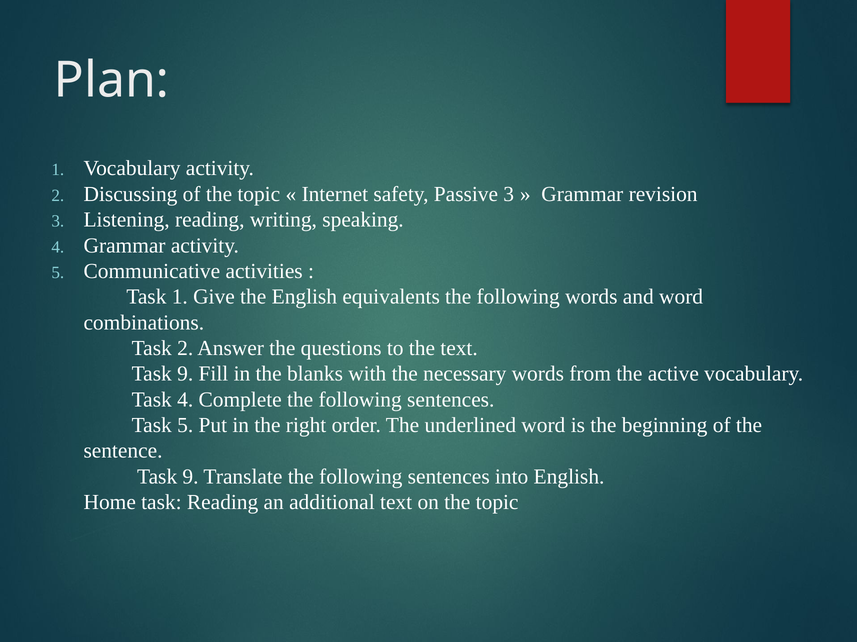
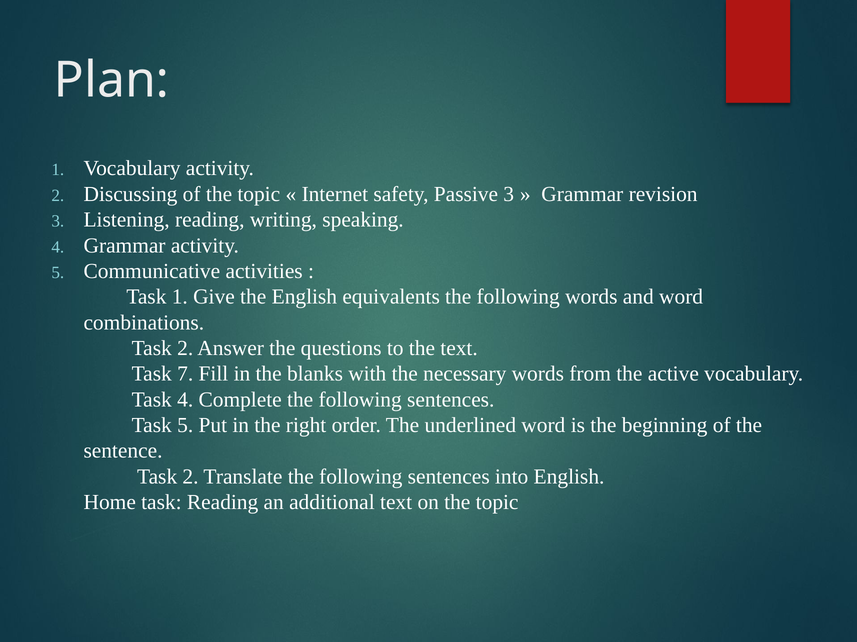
9: 9 -> 7 (185, 374)
9: 9 -> 2 (191, 477)
